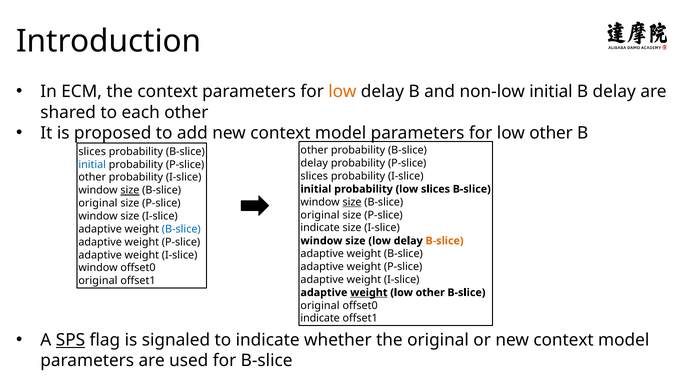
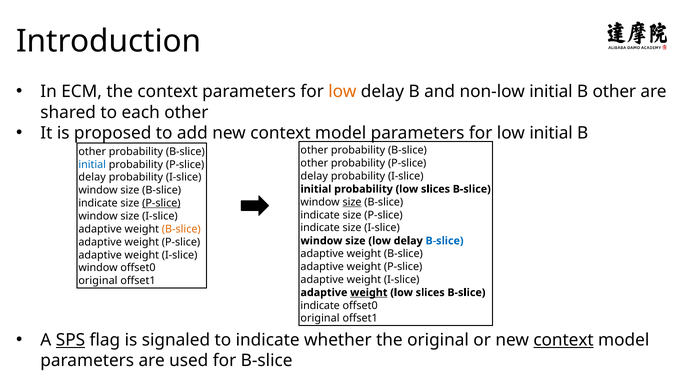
B delay: delay -> other (614, 92)
for low other: other -> initial (551, 133)
slices: slices -> other (92, 151)
delay: delay -> other (314, 163)
slices: slices -> delay (314, 176)
other: other -> delay (92, 177)
size underline: present -> none (130, 190)
original: original -> indicate (98, 203)
P-slice underline: none -> present (161, 203)
original: original -> indicate (320, 215)
B-slice colour: blue -> orange (181, 229)
B-slice colour: orange -> blue (445, 241)
other: other -> slices (430, 292)
original: original -> indicate (320, 305)
indicate: indicate -> original (320, 318)
context underline: none -> present (564, 340)
